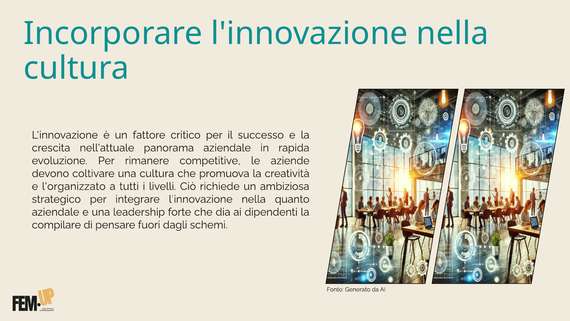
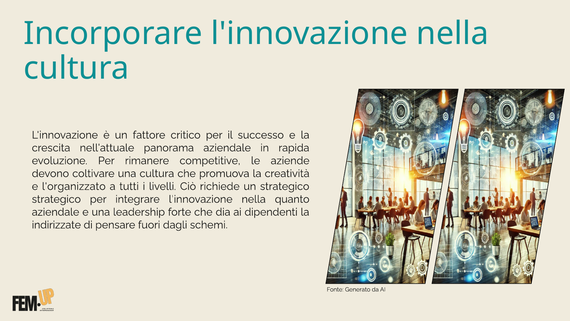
un ambiziosa: ambiziosa -> strategico (285, 186)
compilare: compilare -> indirizzate (56, 225)
